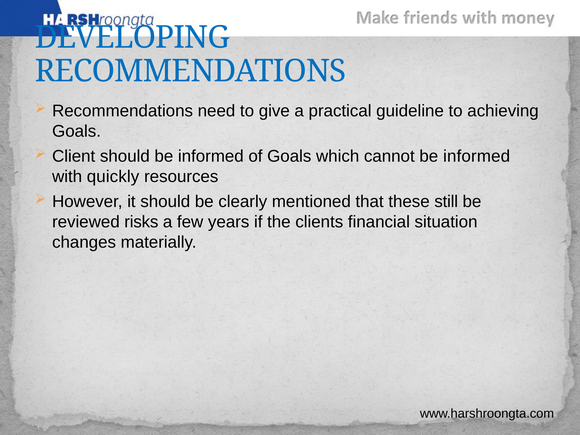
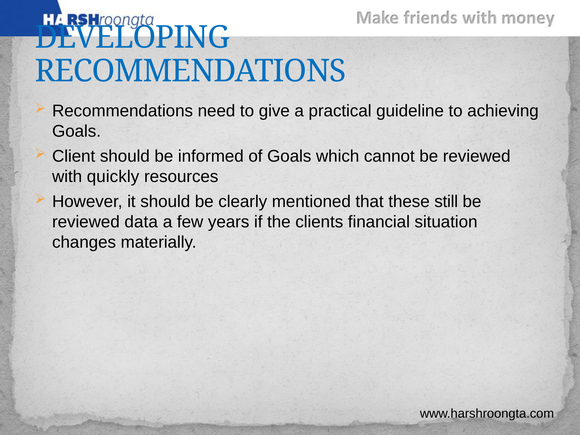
cannot be informed: informed -> reviewed (477, 156)
risks: risks -> data (141, 222)
